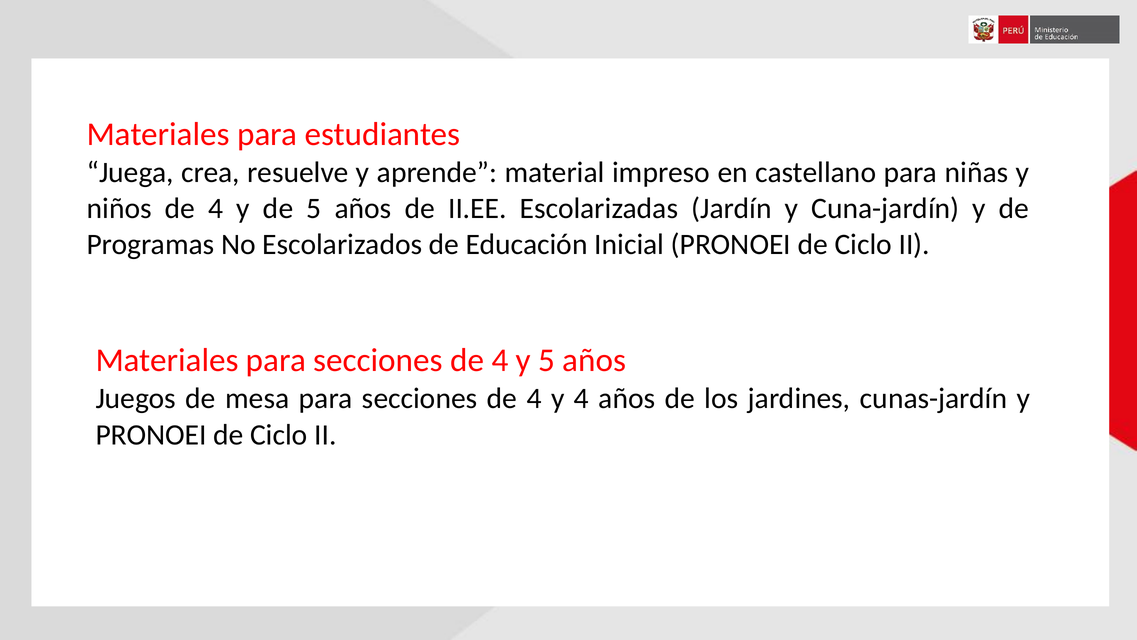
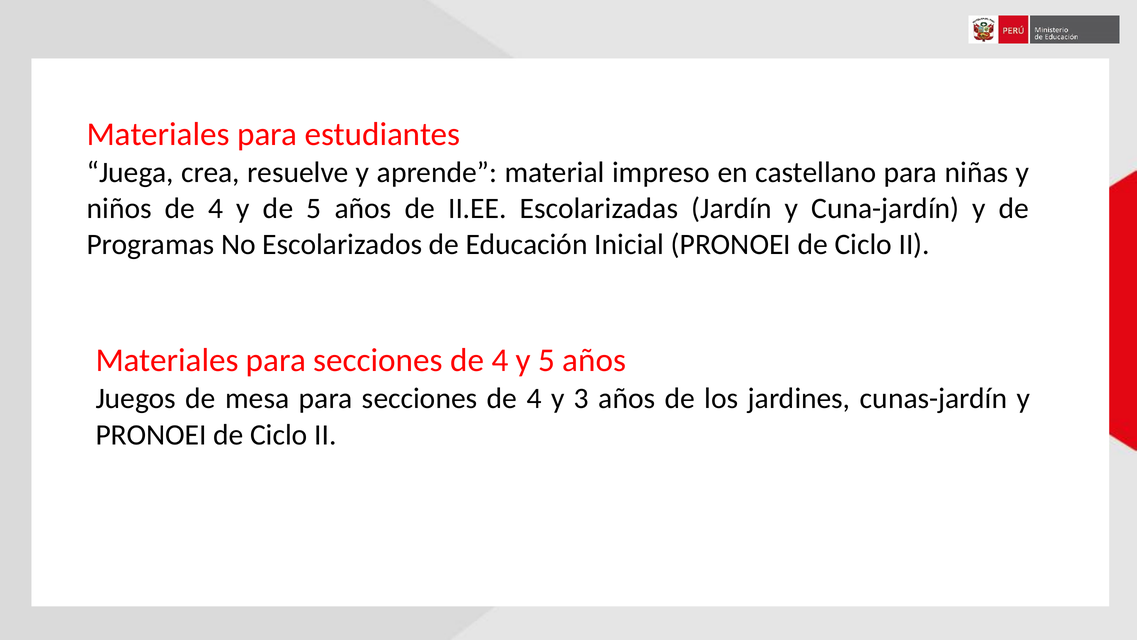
y 4: 4 -> 3 (581, 398)
